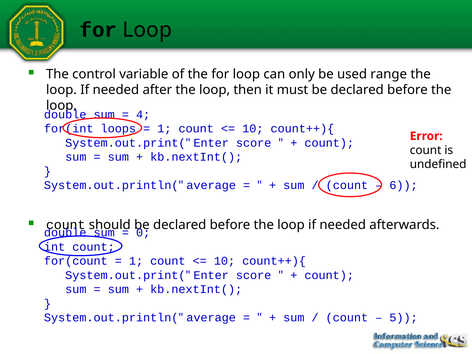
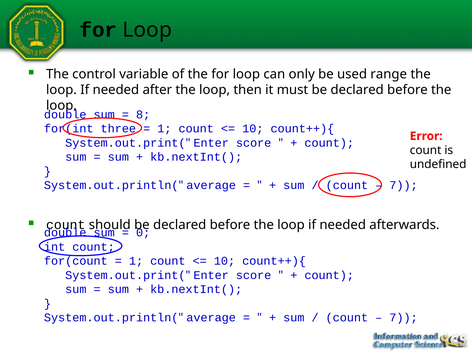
4: 4 -> 8 (143, 115)
loops: loops -> three (118, 129)
6: 6 -> 7 (404, 185)
5: 5 -> 7 (404, 318)
